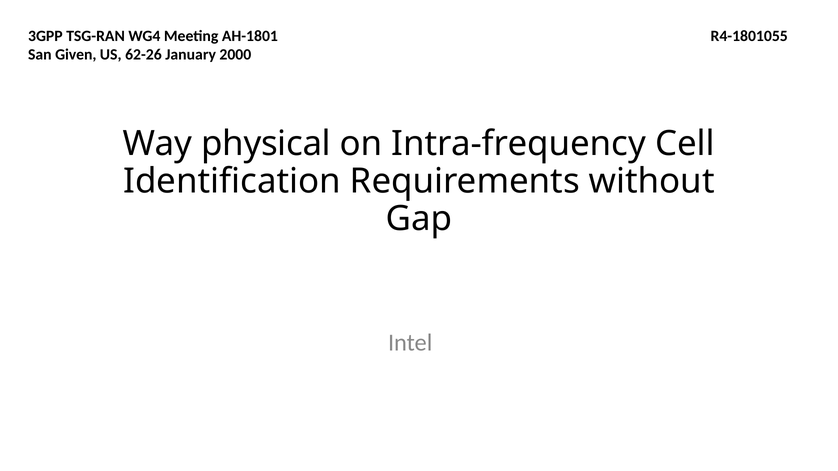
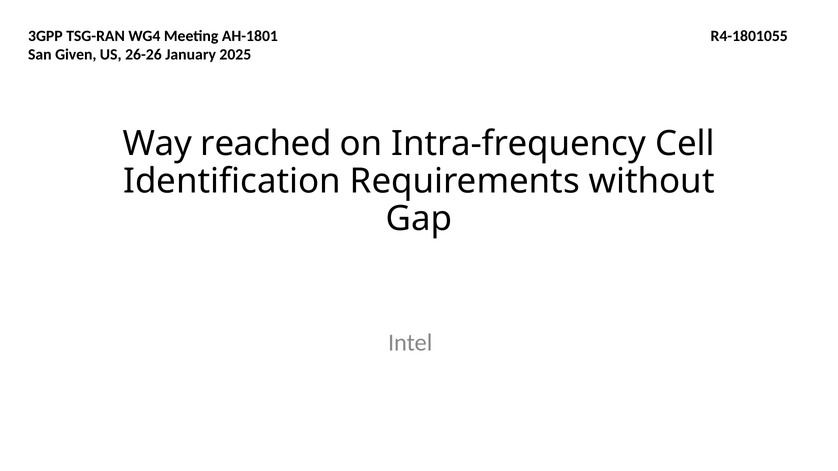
62-26: 62-26 -> 26-26 (143, 55)
2000: 2000 -> 2025 (235, 55)
physical: physical -> reached (266, 144)
